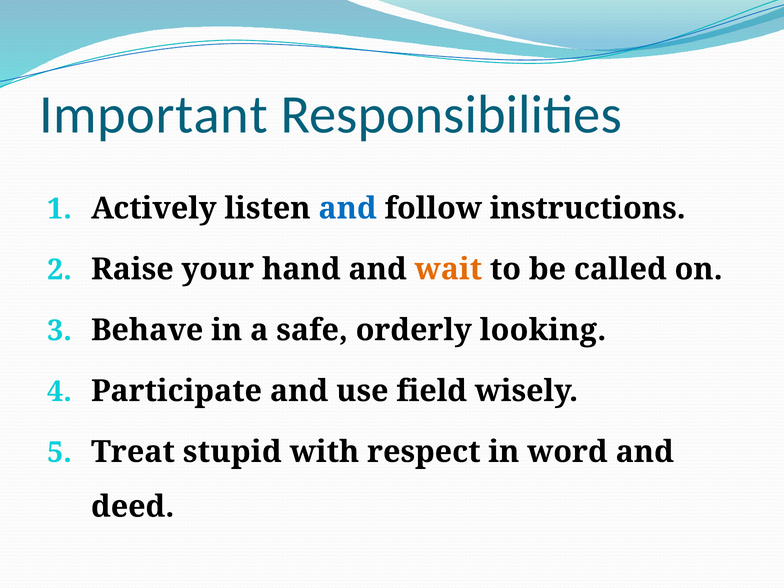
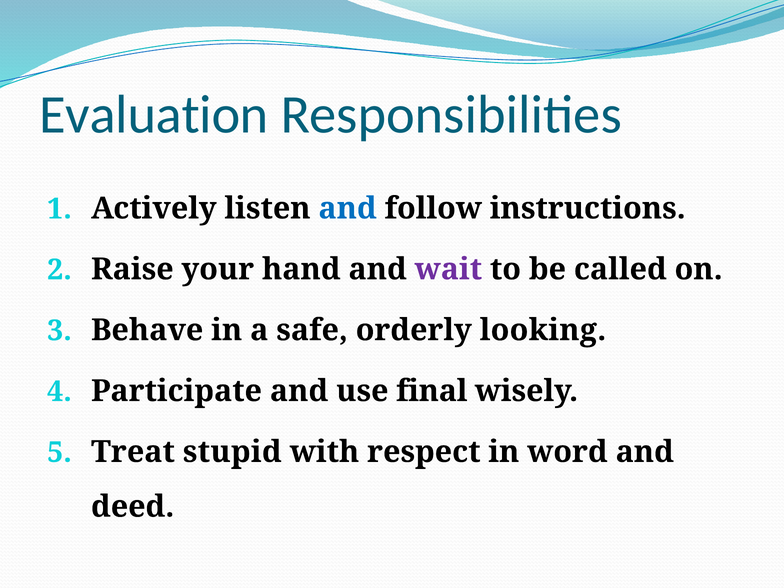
Important: Important -> Evaluation (154, 115)
wait colour: orange -> purple (448, 269)
field: field -> final (432, 391)
